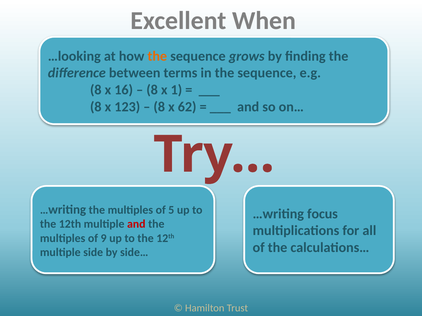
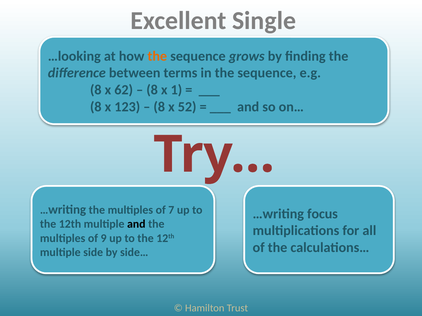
When: When -> Single (264, 21)
16: 16 -> 62 (124, 90)
62: 62 -> 52 (187, 107)
5: 5 -> 7 (171, 210)
and colour: red -> black (136, 224)
